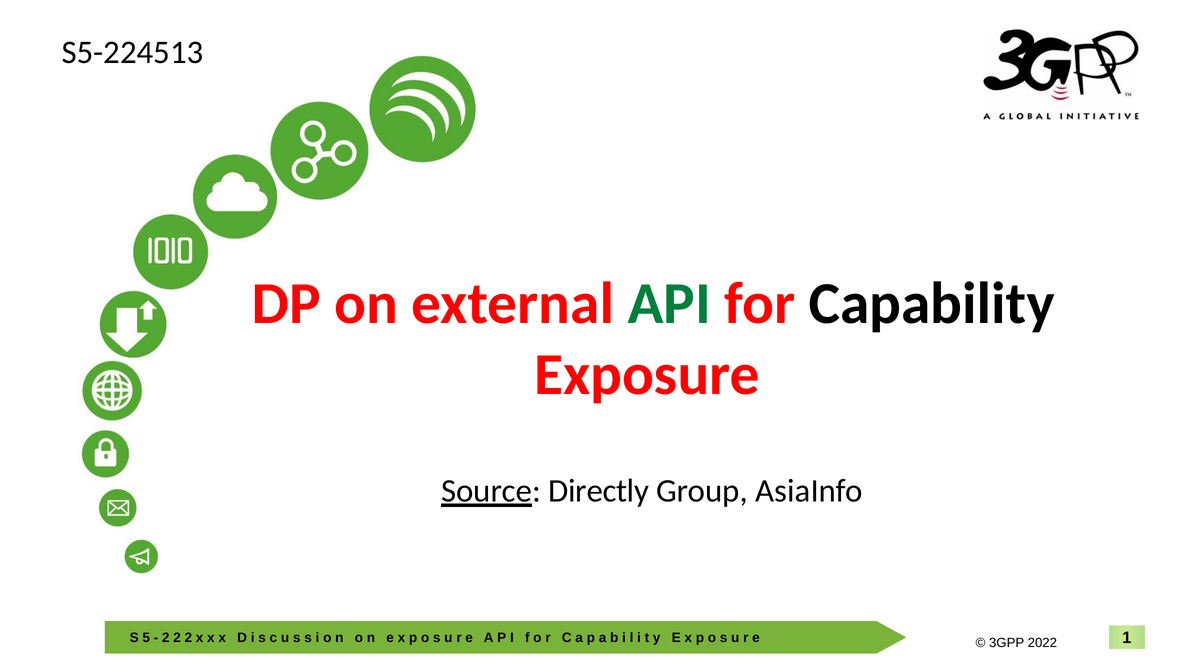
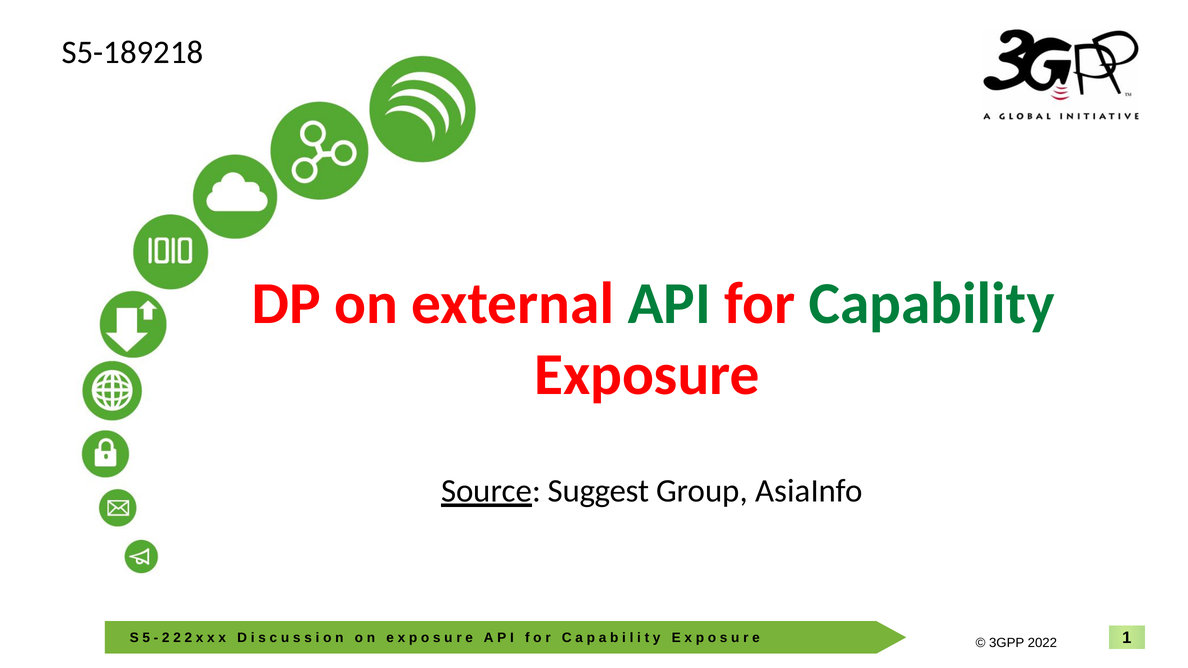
S5-224513: S5-224513 -> S5-189218 (133, 52)
Capability colour: black -> green (932, 304)
Directly: Directly -> Suggest (599, 491)
